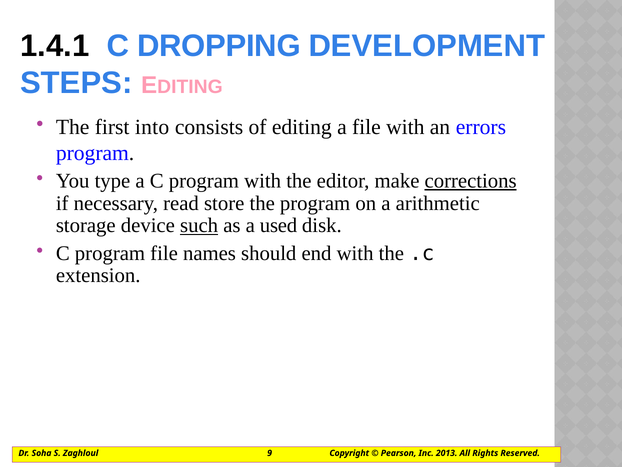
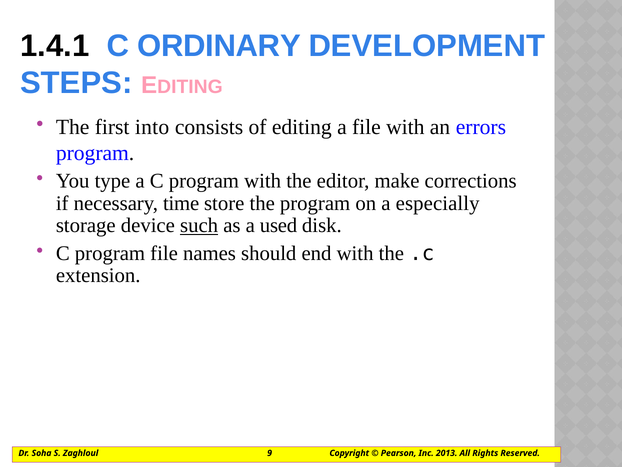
DROPPING: DROPPING -> ORDINARY (219, 46)
corrections underline: present -> none (471, 181)
read: read -> time (181, 203)
arithmetic: arithmetic -> especially (438, 203)
